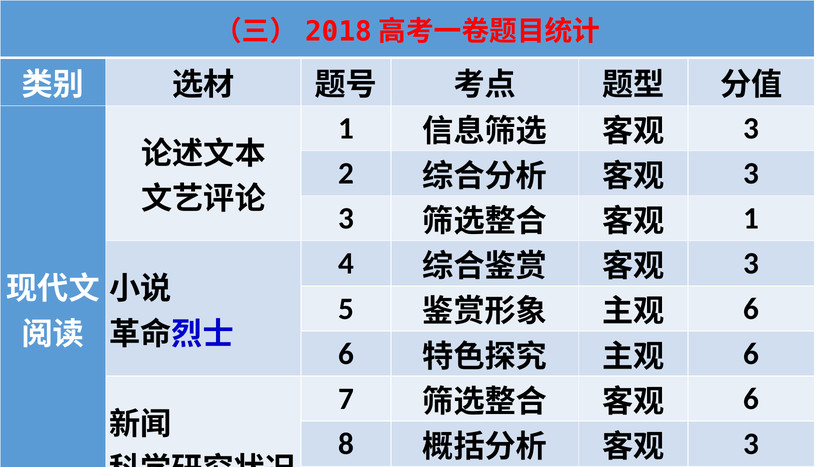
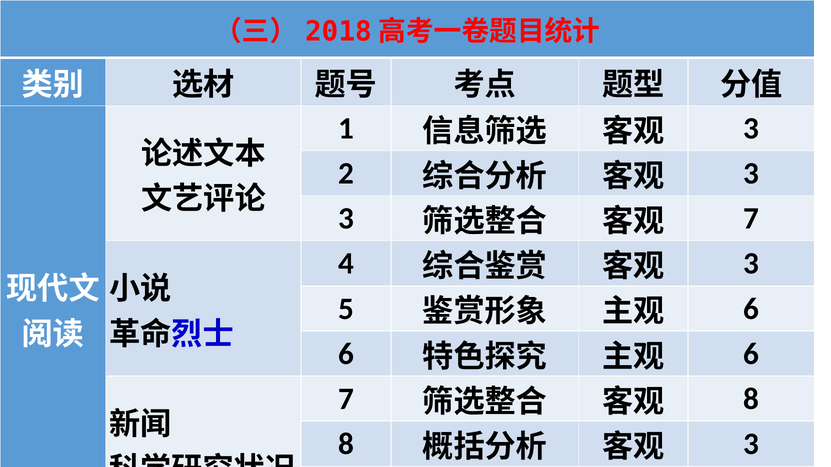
1: 1 -> 7 (751, 219)
6: 6 -> 8 (751, 399)
